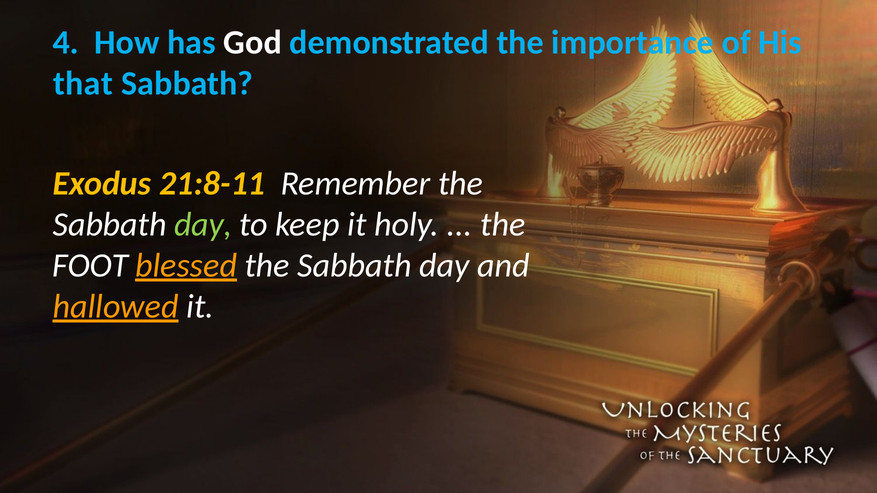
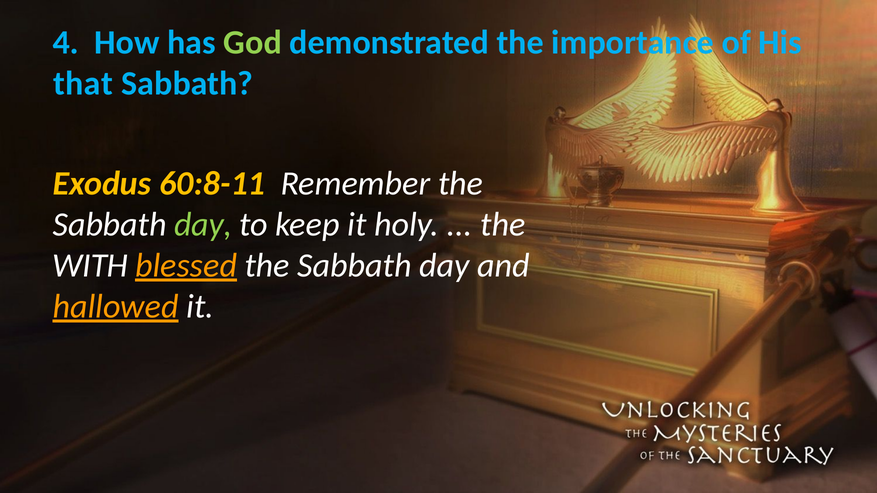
God colour: white -> light green (253, 43)
21:8-11: 21:8-11 -> 60:8-11 (212, 184)
FOOT: FOOT -> WITH (90, 266)
